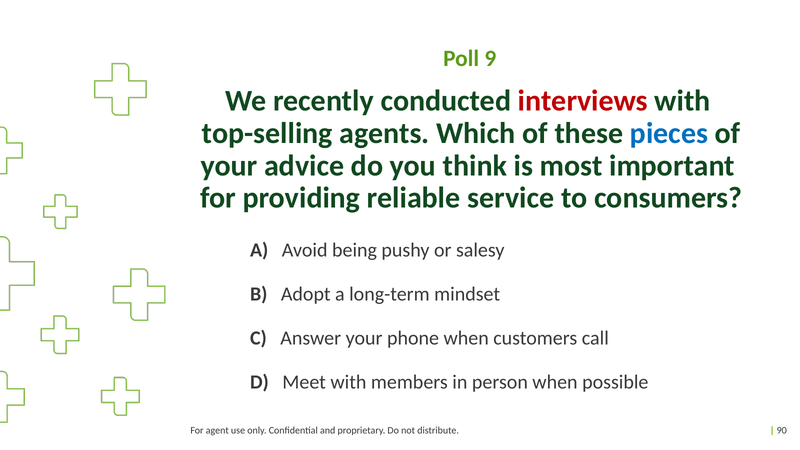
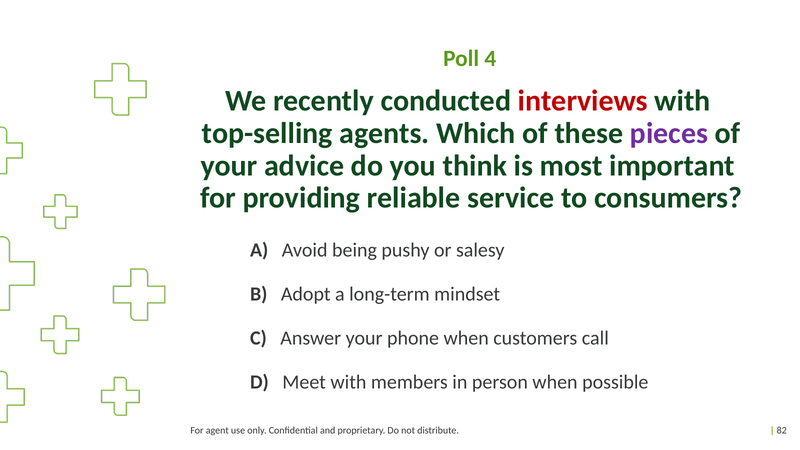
9: 9 -> 4 (490, 58)
pieces colour: blue -> purple (669, 133)
90: 90 -> 82 (782, 431)
